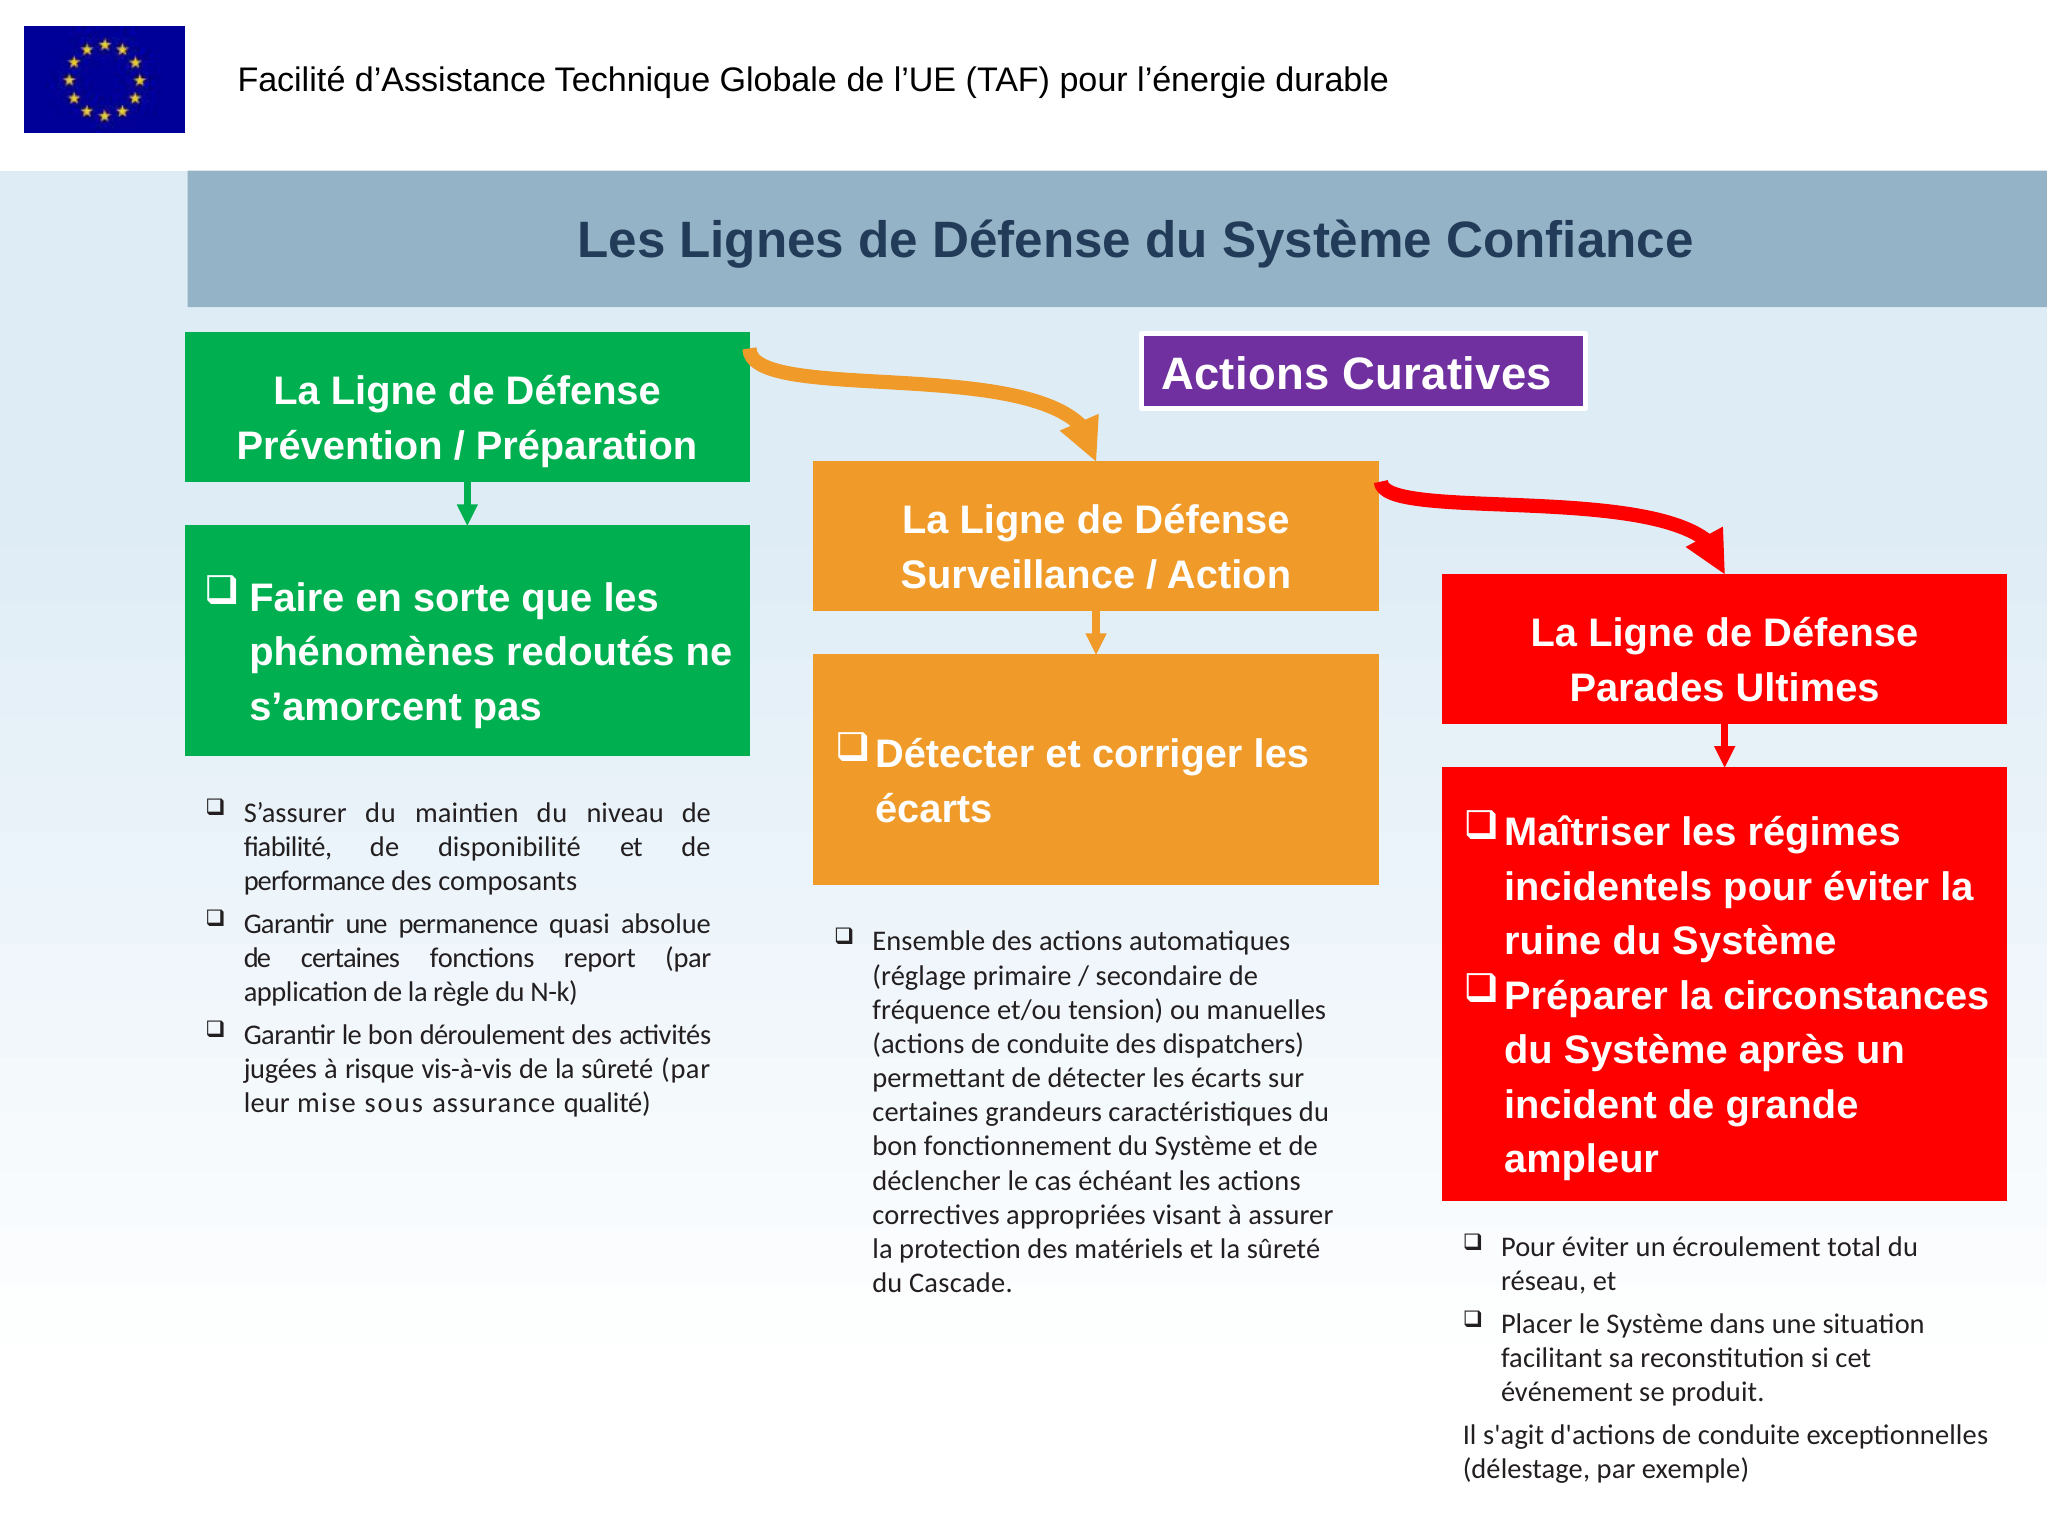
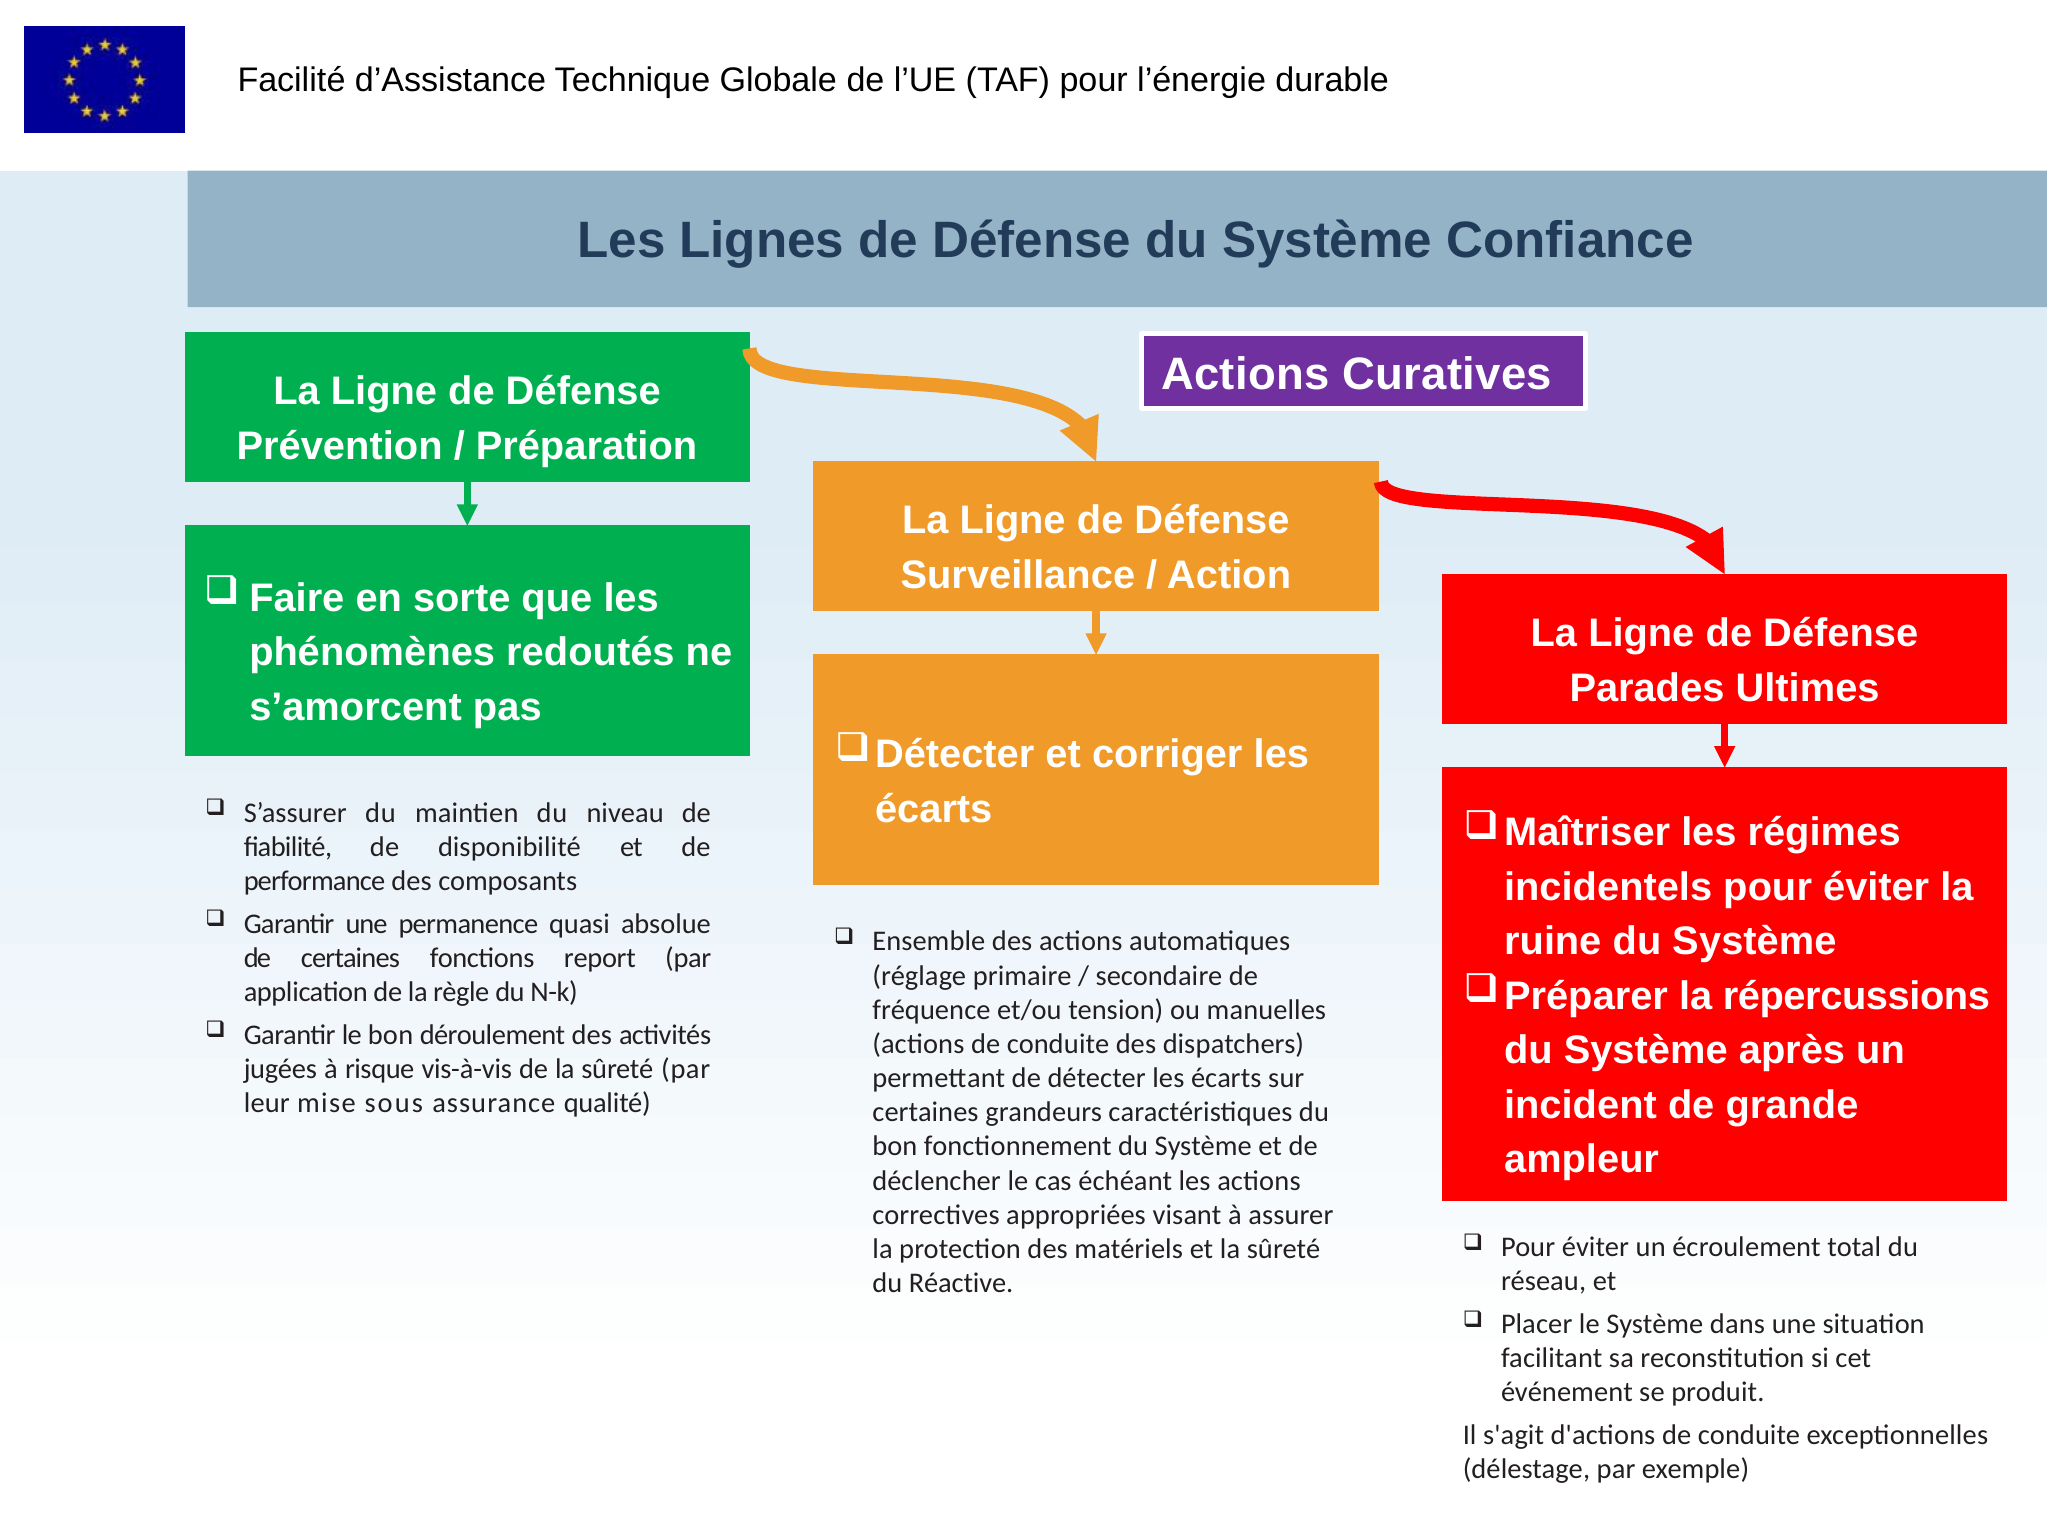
circonstances: circonstances -> répercussions (1856, 996)
Cascade: Cascade -> Réactive (961, 1283)
